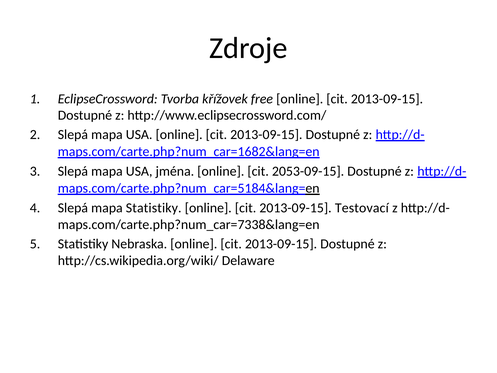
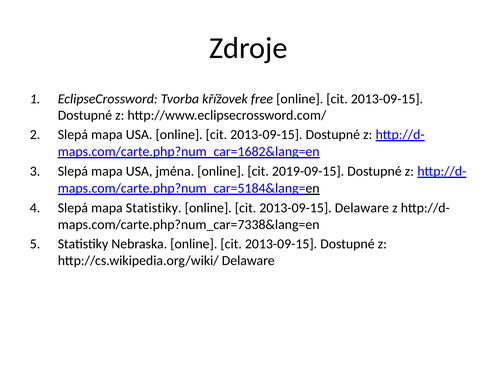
2053-09-15: 2053-09-15 -> 2019-09-15 (308, 171)
2013-09-15 Testovací: Testovací -> Delaware (362, 208)
